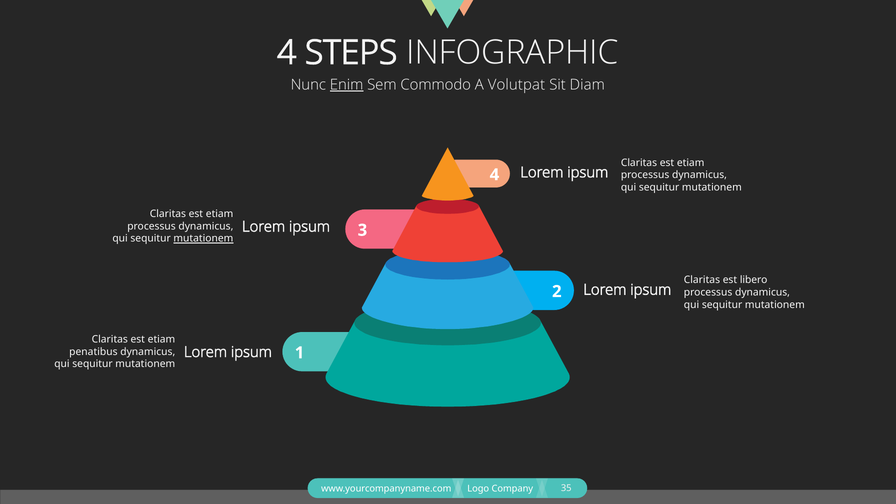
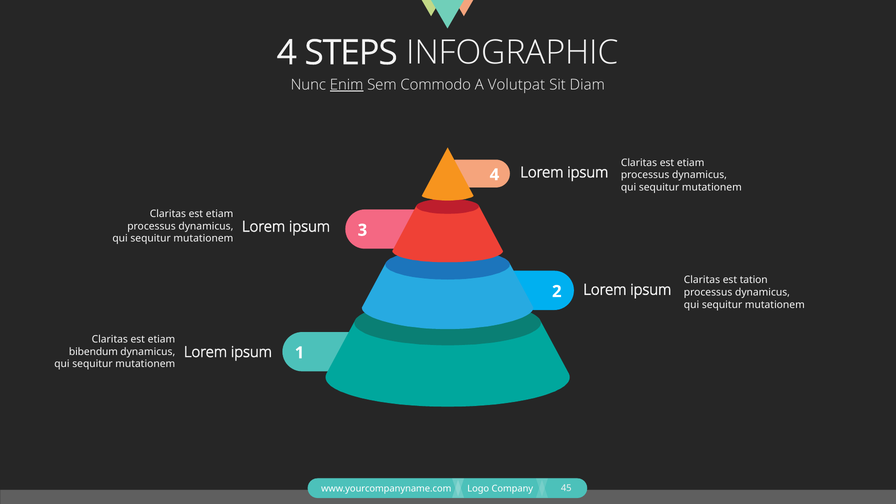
mutationem underline: present -> none (203, 239)
libero: libero -> tation (754, 280)
penatibus: penatibus -> bibendum (93, 352)
35: 35 -> 45 (566, 488)
